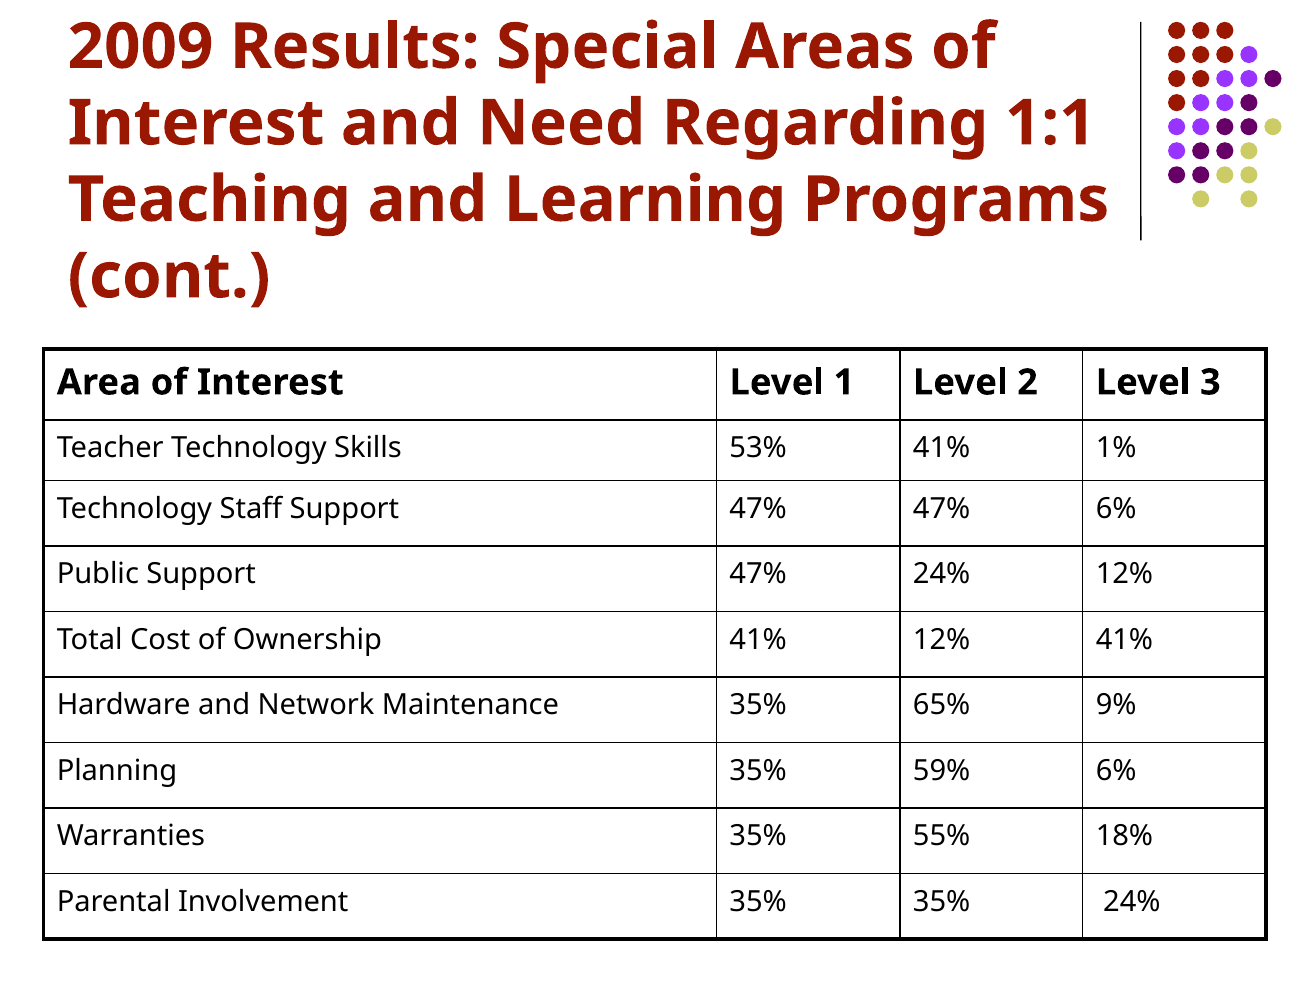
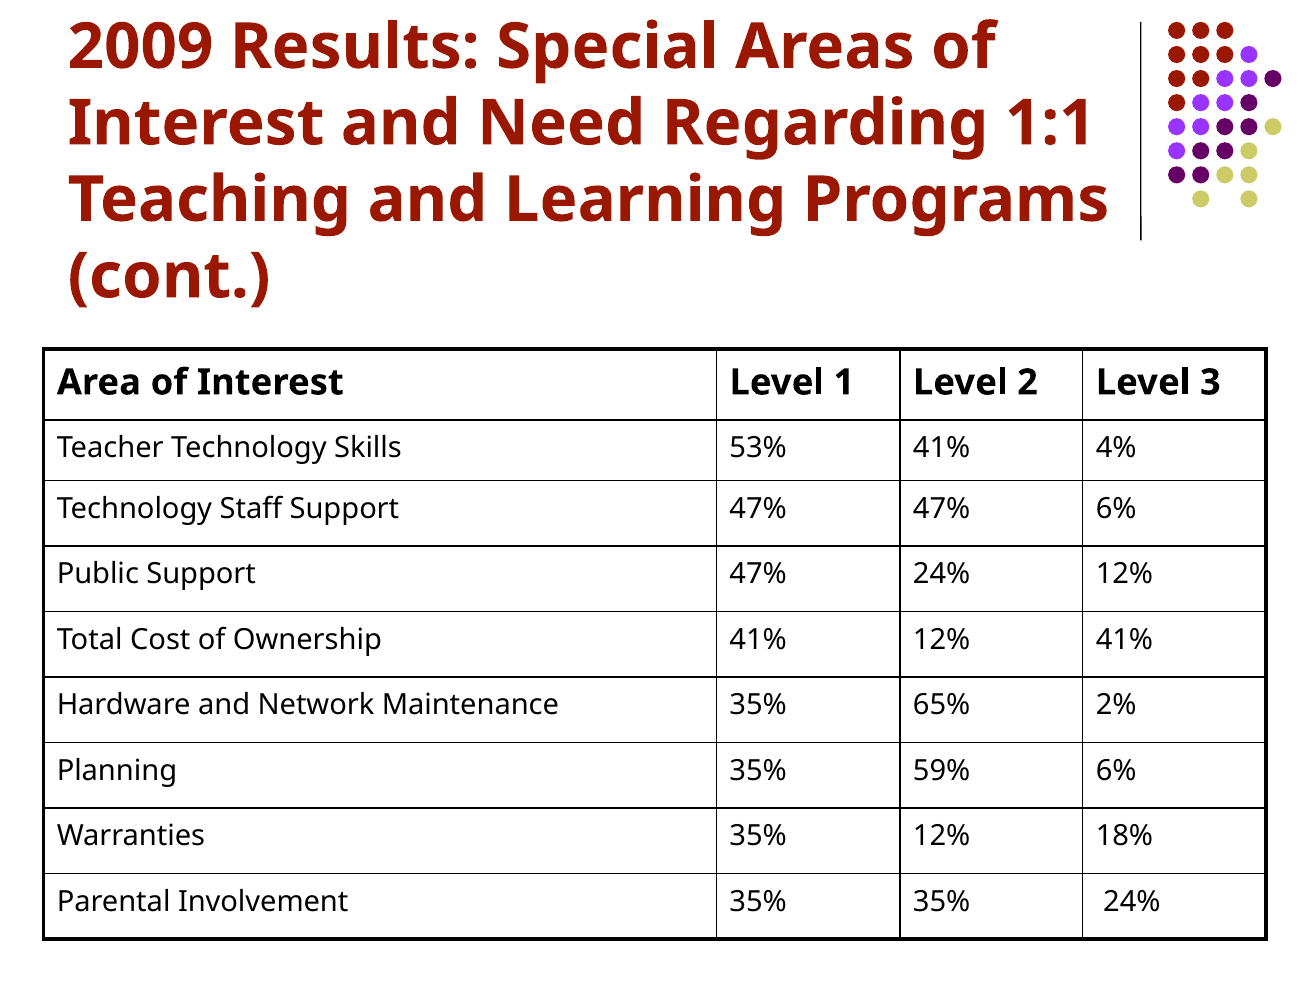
1%: 1% -> 4% (1116, 448)
9%: 9% -> 2% (1116, 705)
35% 55%: 55% -> 12% (942, 836)
